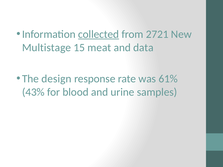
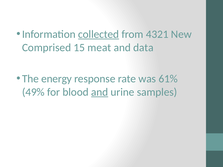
2721: 2721 -> 4321 (157, 34)
Multistage: Multistage -> Comprised (47, 48)
design: design -> energy (57, 79)
43%: 43% -> 49% (33, 92)
and underline: none -> present (100, 92)
